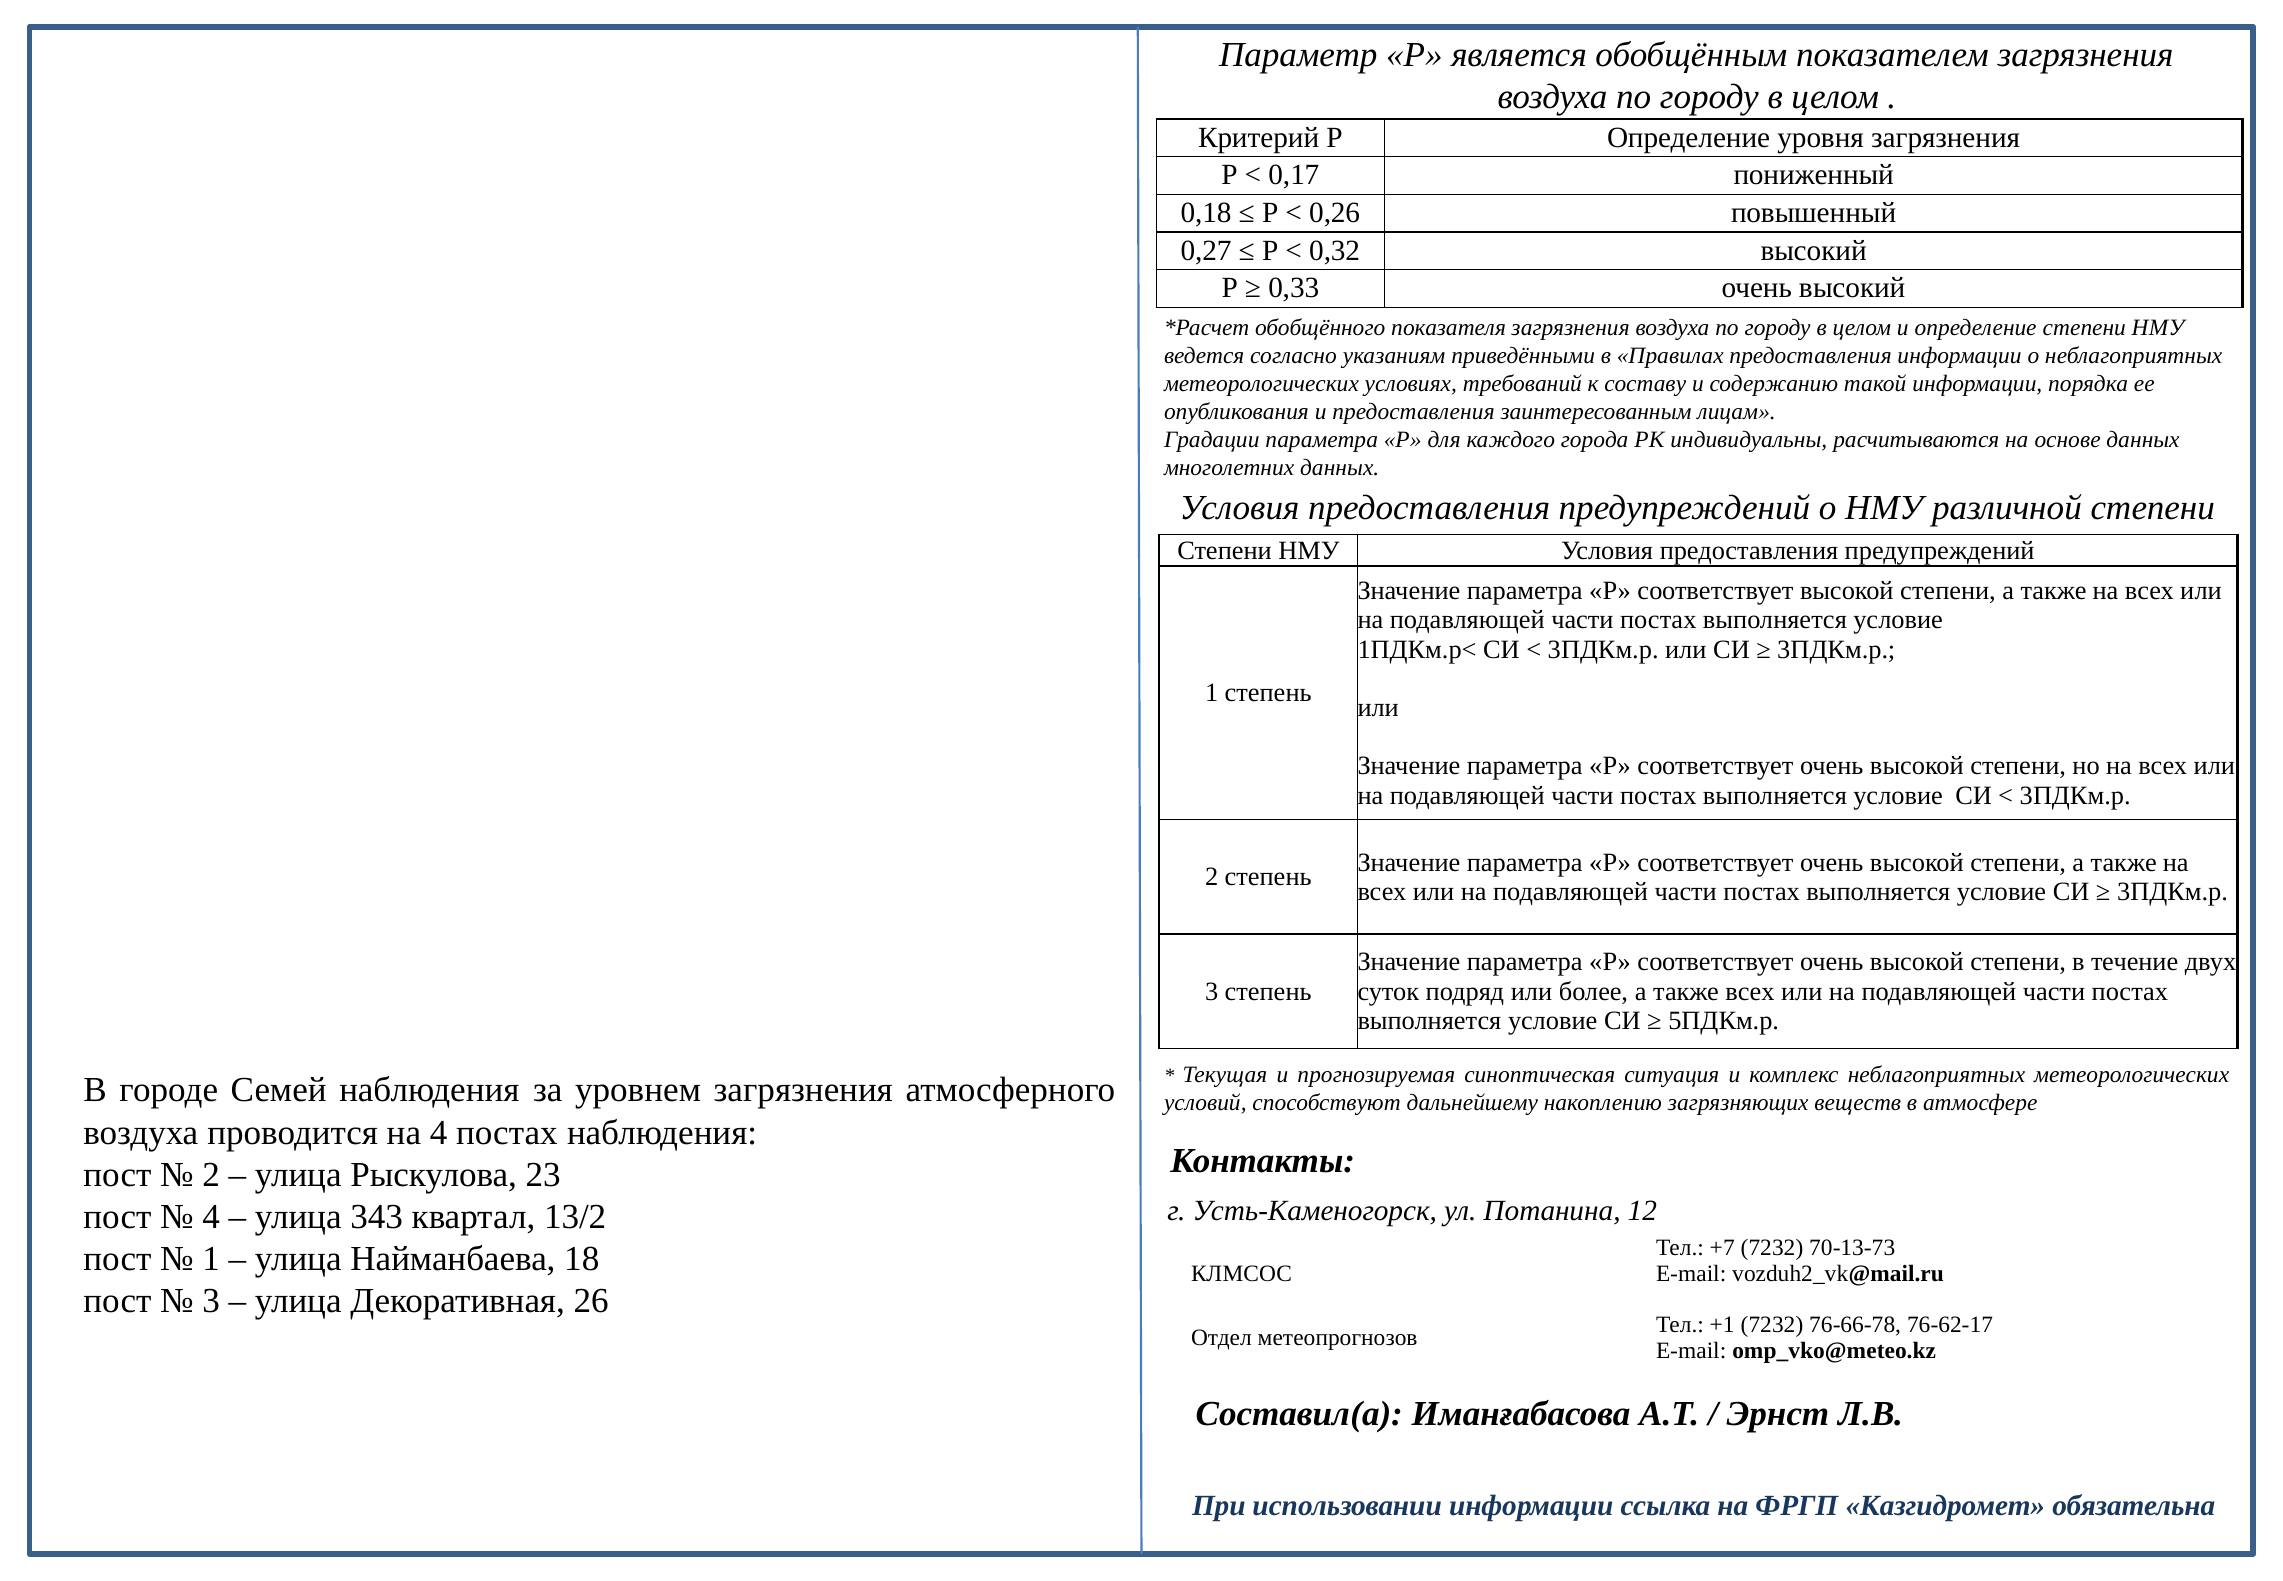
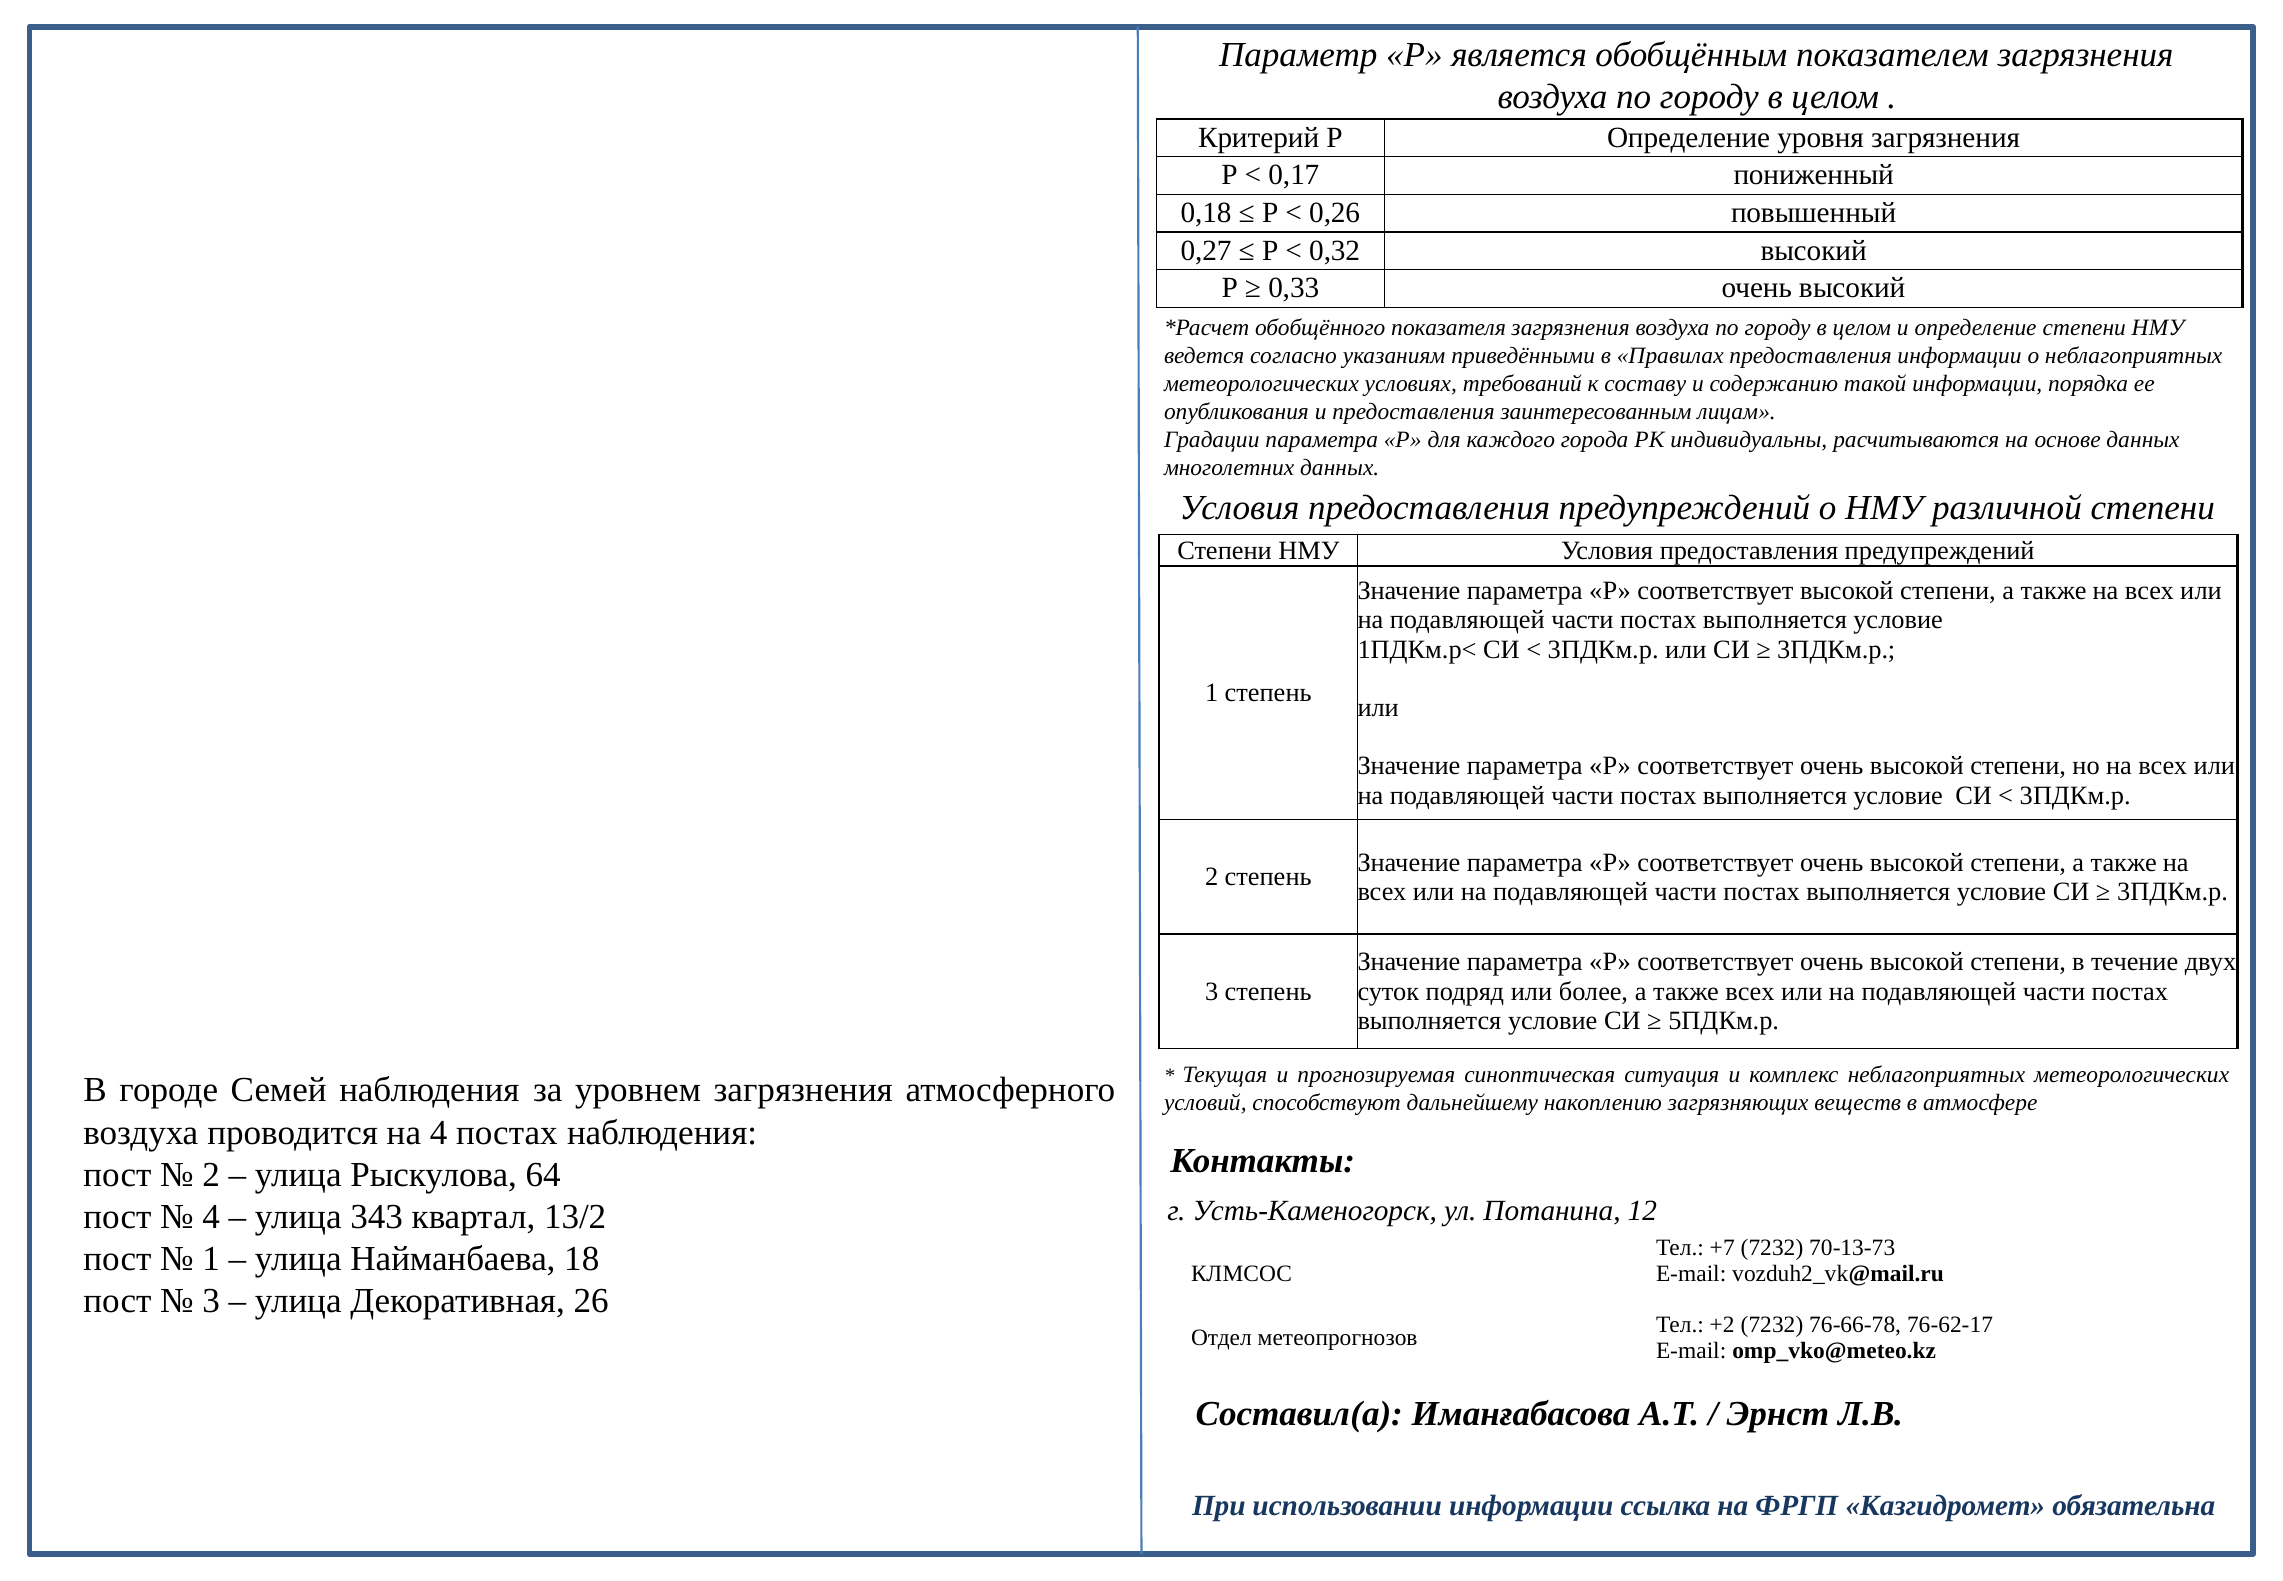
23: 23 -> 64 (543, 1174)
+1: +1 -> +2 (1722, 1324)
